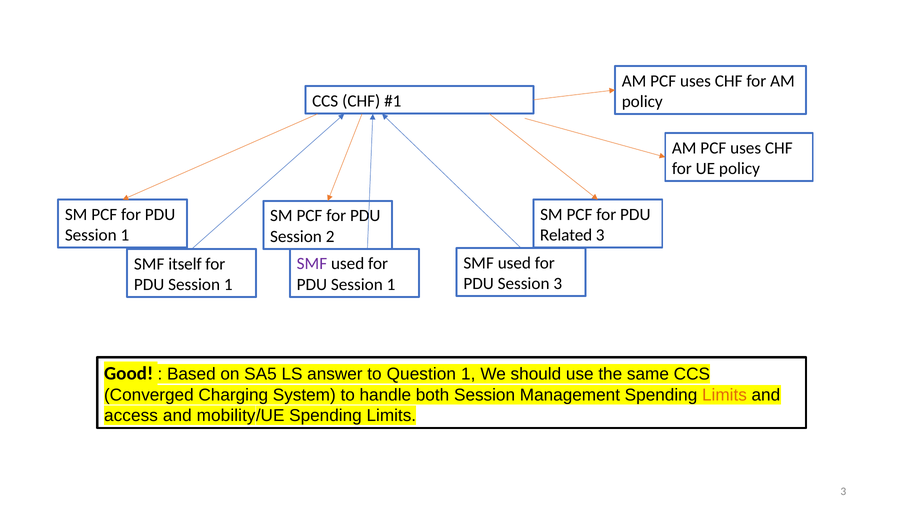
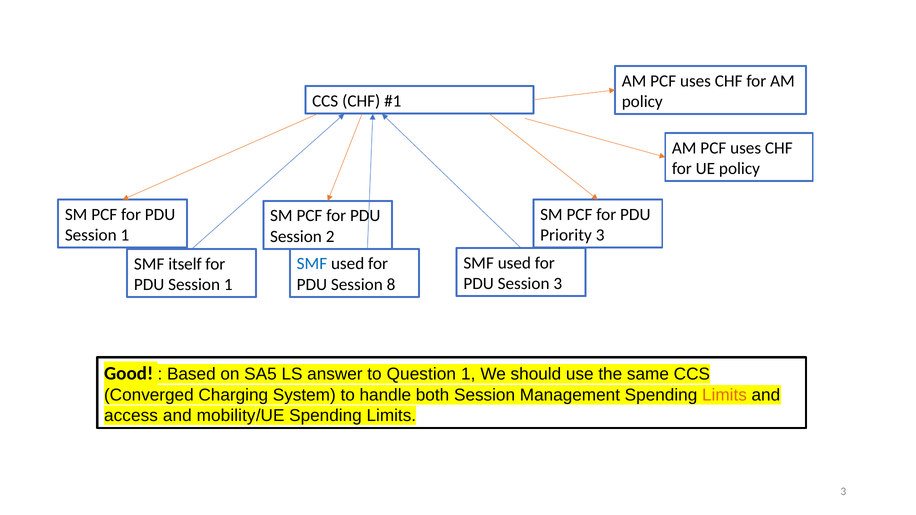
Related: Related -> Priority (566, 235)
SMF colour: purple -> blue (312, 264)
1: 1 -> 8 (391, 285)
